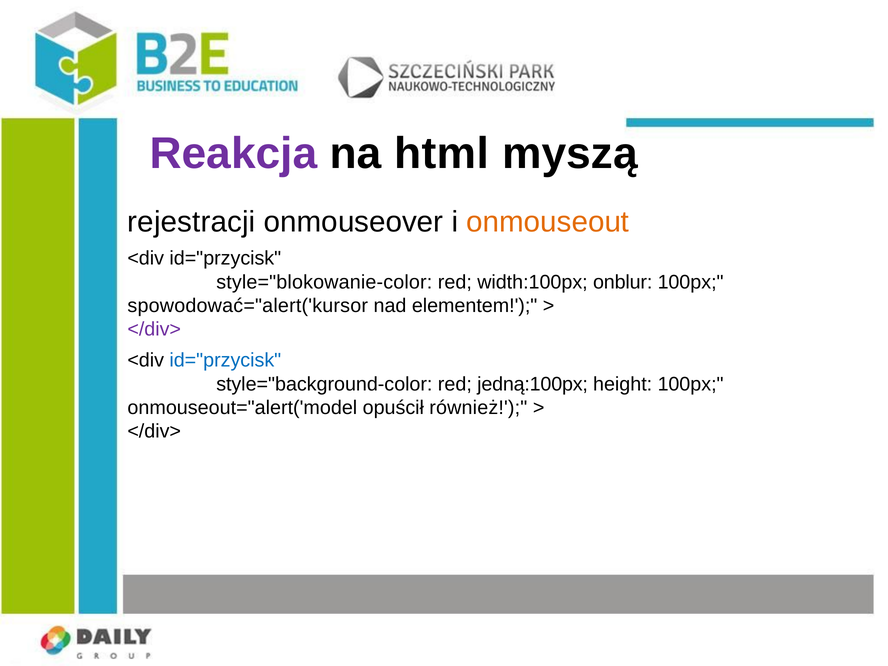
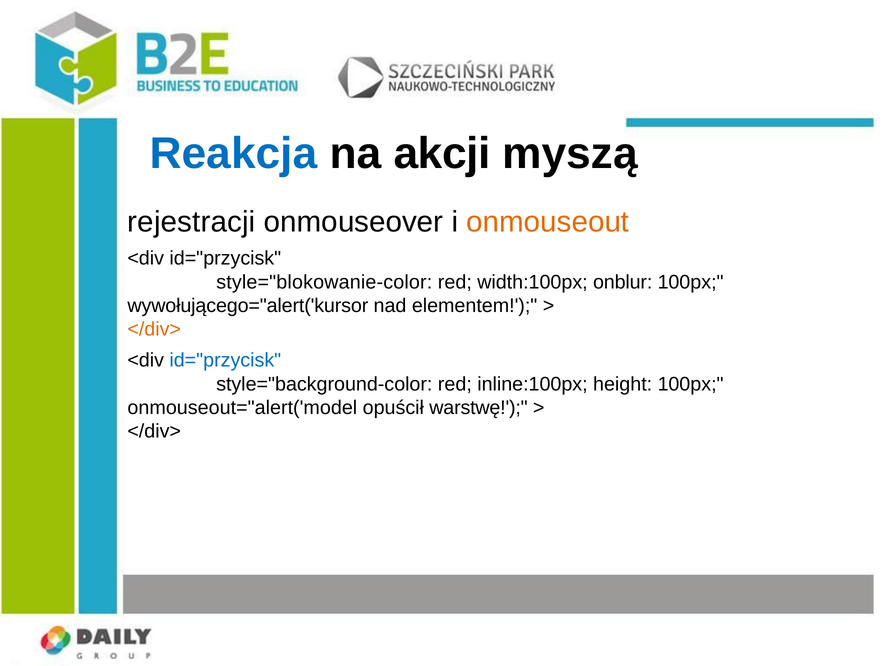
Reakcja colour: purple -> blue (234, 154)
html: html -> akcji (442, 154)
spowodować="alert('kursor: spowodować="alert('kursor -> wywołującego="alert('kursor (248, 306)
</div> colour: purple -> orange (154, 329)
jedną:100px: jedną:100px -> inline:100px (532, 384)
również: również -> warstwę (479, 408)
